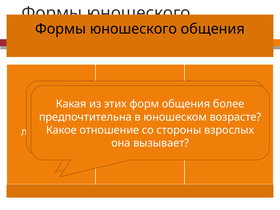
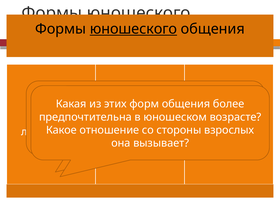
юношеского underline: none -> present (133, 29)
